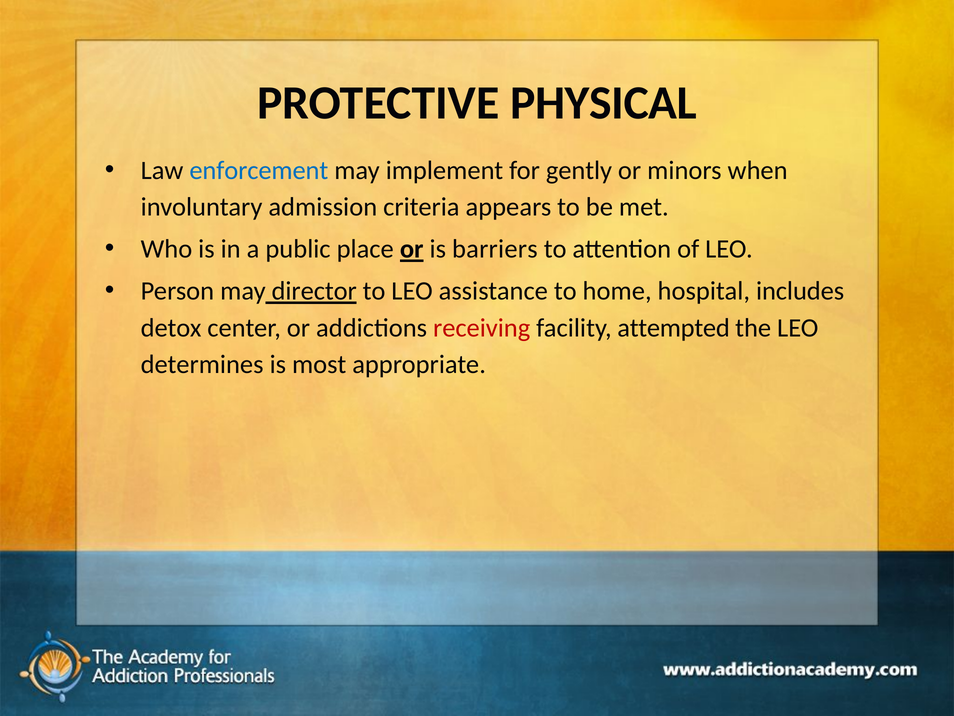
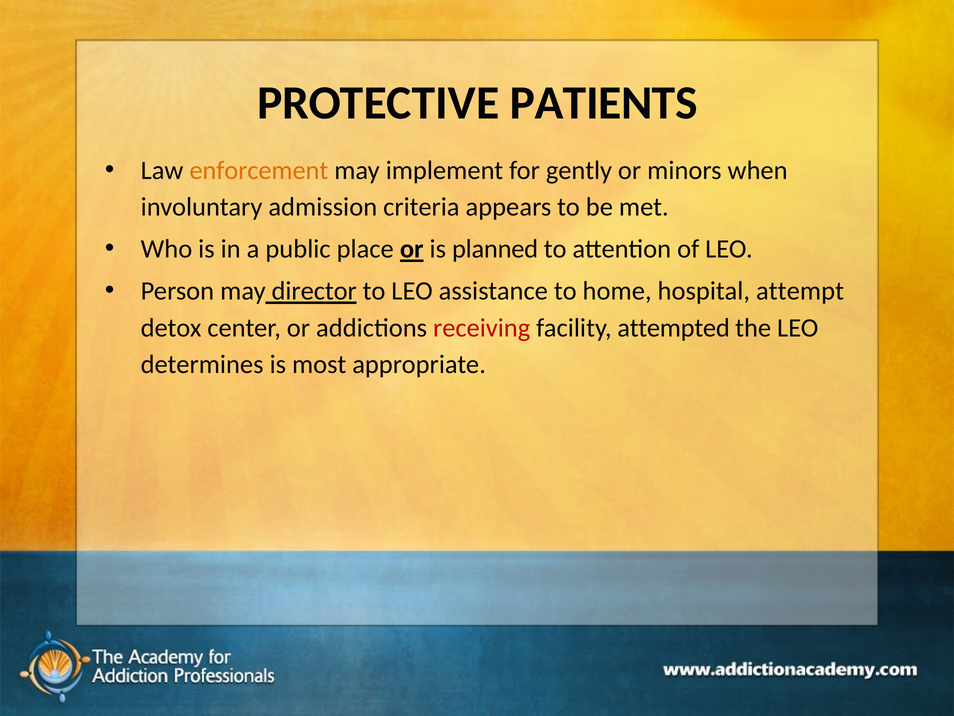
PHYSICAL: PHYSICAL -> PATIENTS (604, 103)
enforcement colour: blue -> orange (259, 170)
barriers: barriers -> planned (495, 249)
includes: includes -> attempt (800, 291)
